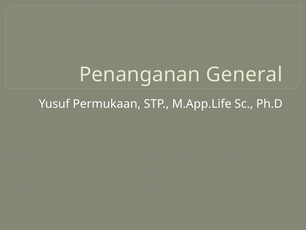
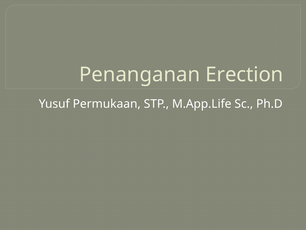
General: General -> Erection (244, 74)
